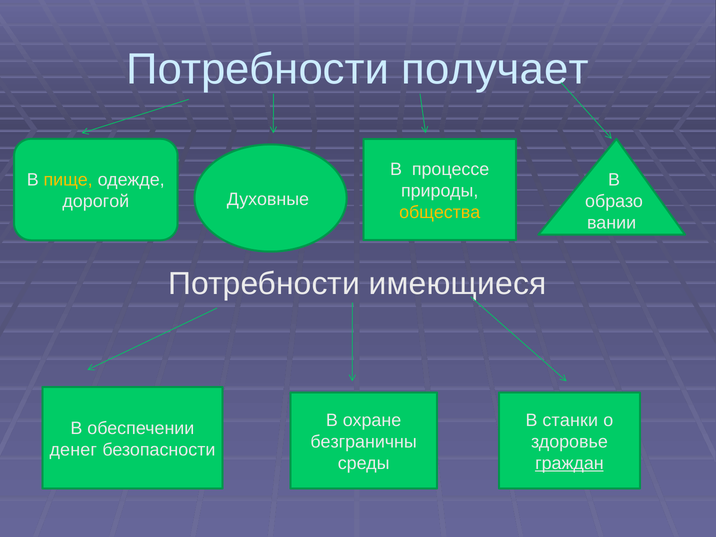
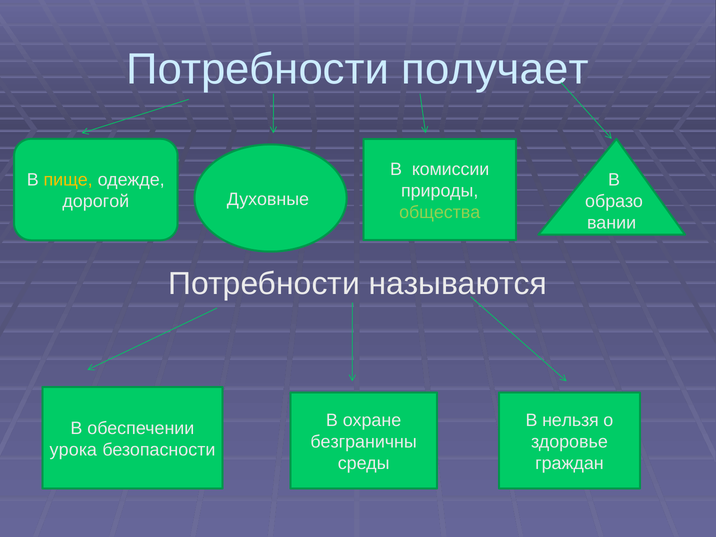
процессе: процессе -> комиссии (451, 169)
общества colour: yellow -> light green (440, 212)
имеющиеся: имеющиеся -> называются (458, 284)
станки: станки -> нельзя (570, 420)
денег: денег -> урока (73, 450)
граждан underline: present -> none (569, 463)
